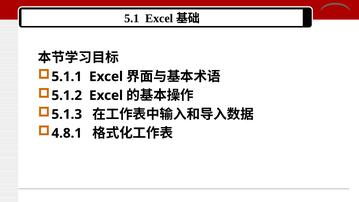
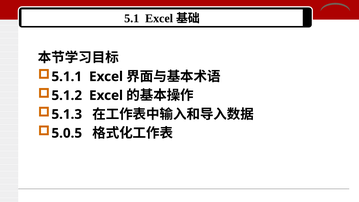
4.8.1: 4.8.1 -> 5.0.5 (67, 133)
